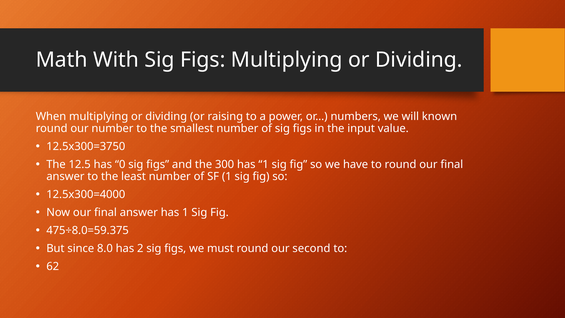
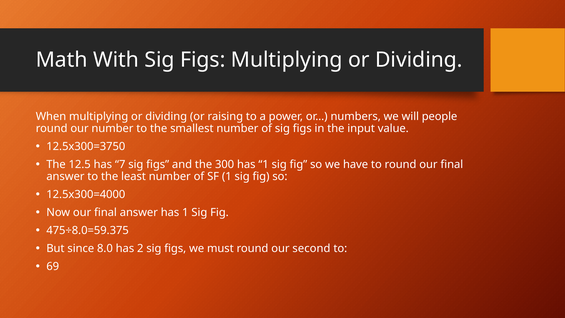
known: known -> people (440, 116)
0: 0 -> 7 (120, 164)
62: 62 -> 69 (53, 266)
